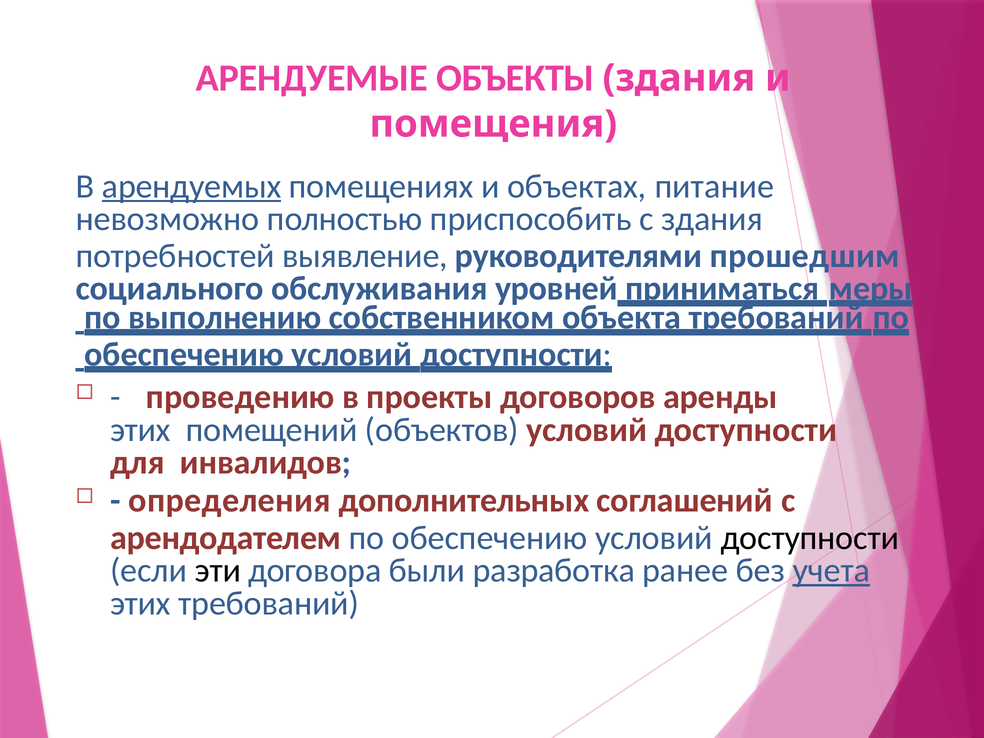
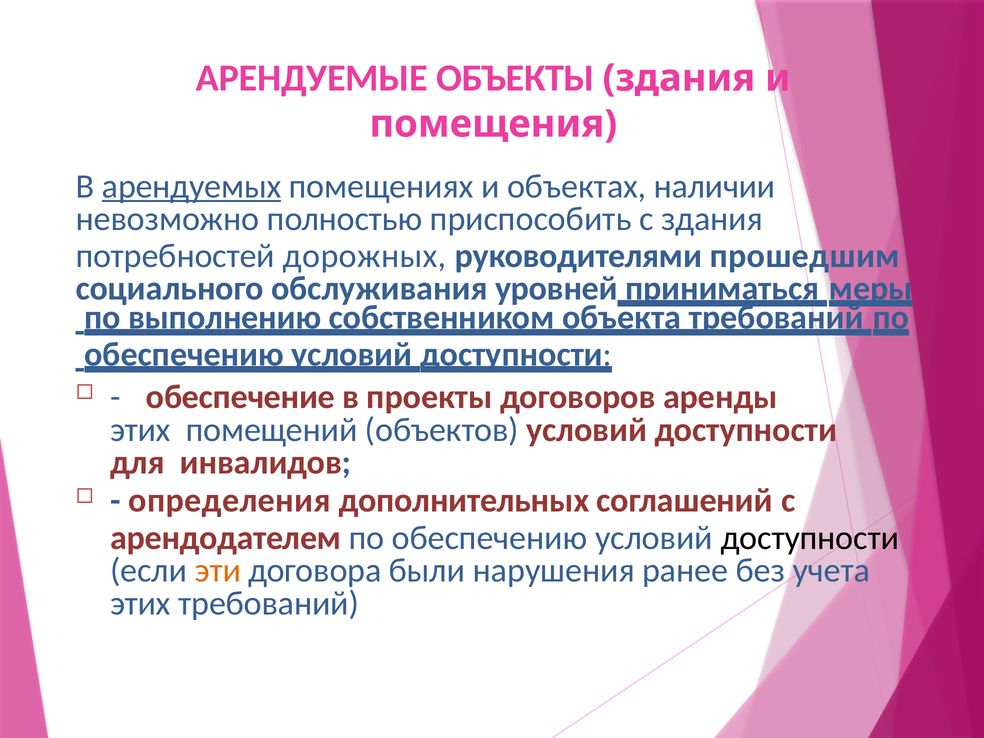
питание: питание -> наличии (715, 186)
выявление: выявление -> дорожных (365, 256)
проведению: проведению -> обеспечение (240, 397)
эти colour: black -> orange (218, 571)
разработка: разработка -> нарушения (554, 571)
учета underline: present -> none (831, 571)
